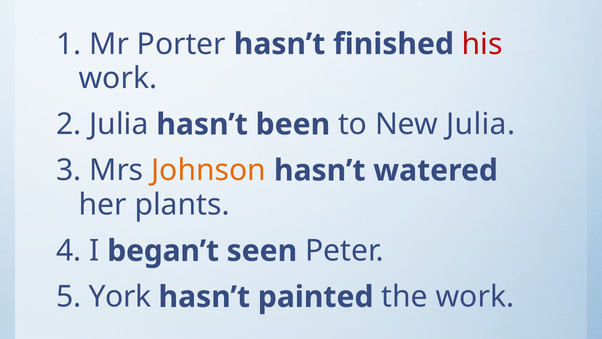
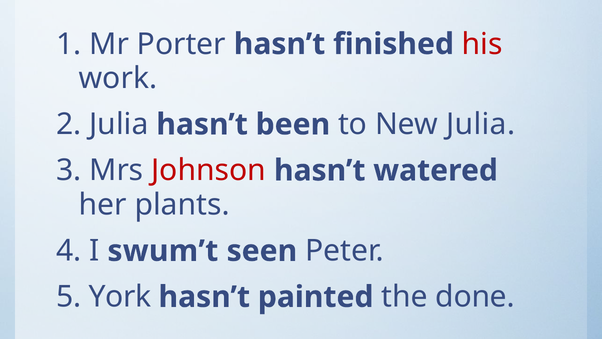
Johnson colour: orange -> red (209, 170)
began’t: began’t -> swum’t (163, 251)
the work: work -> done (475, 297)
